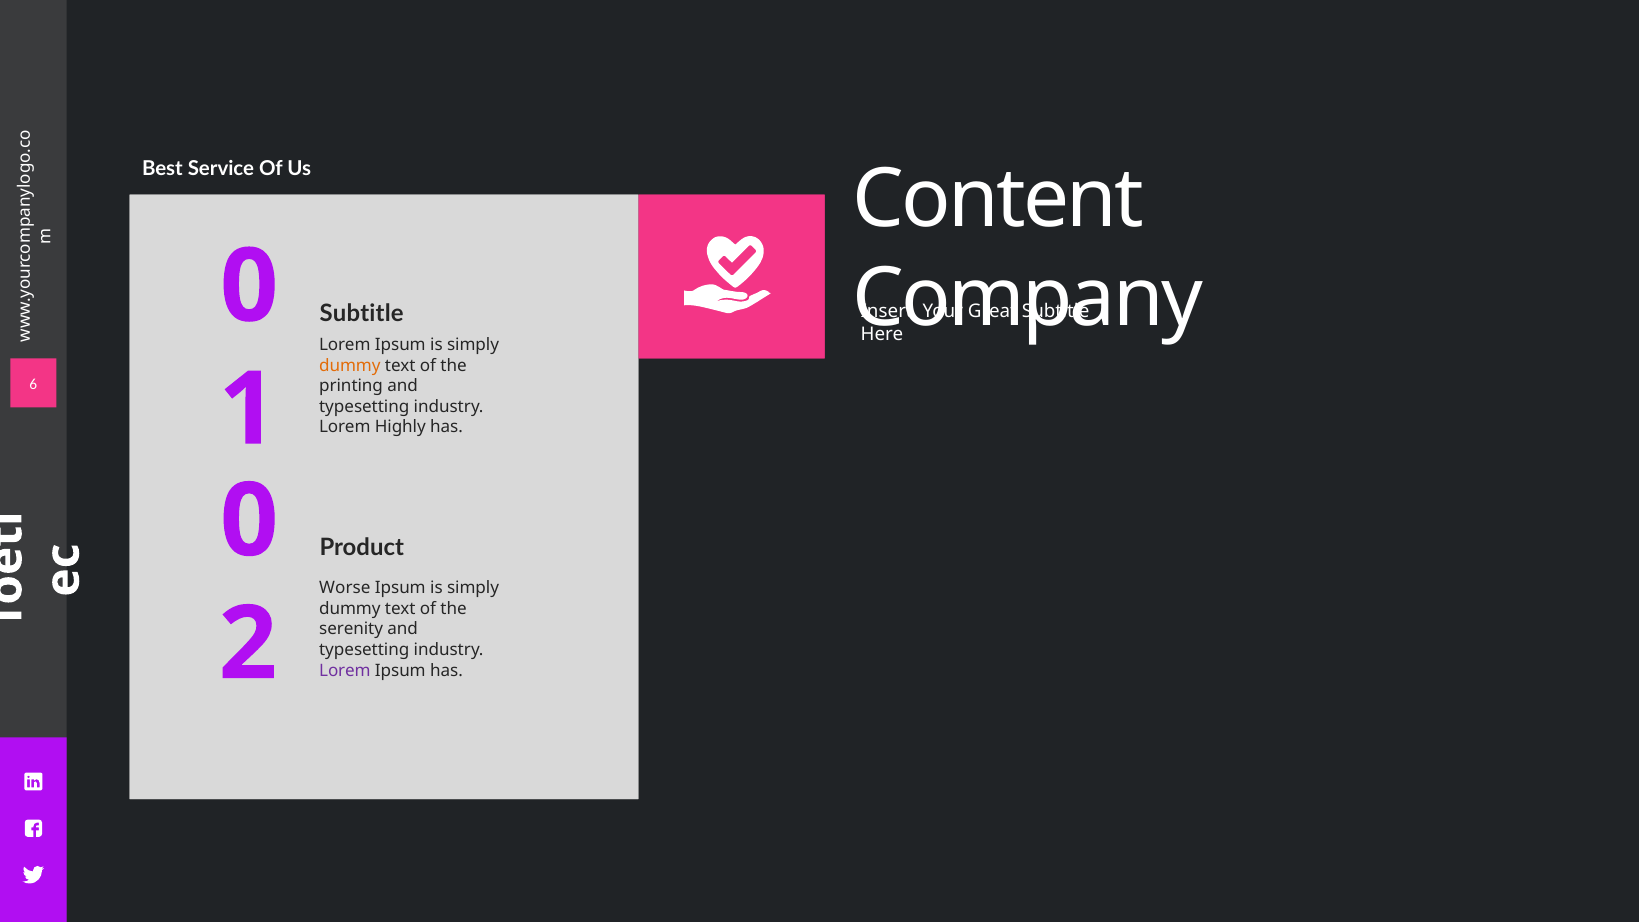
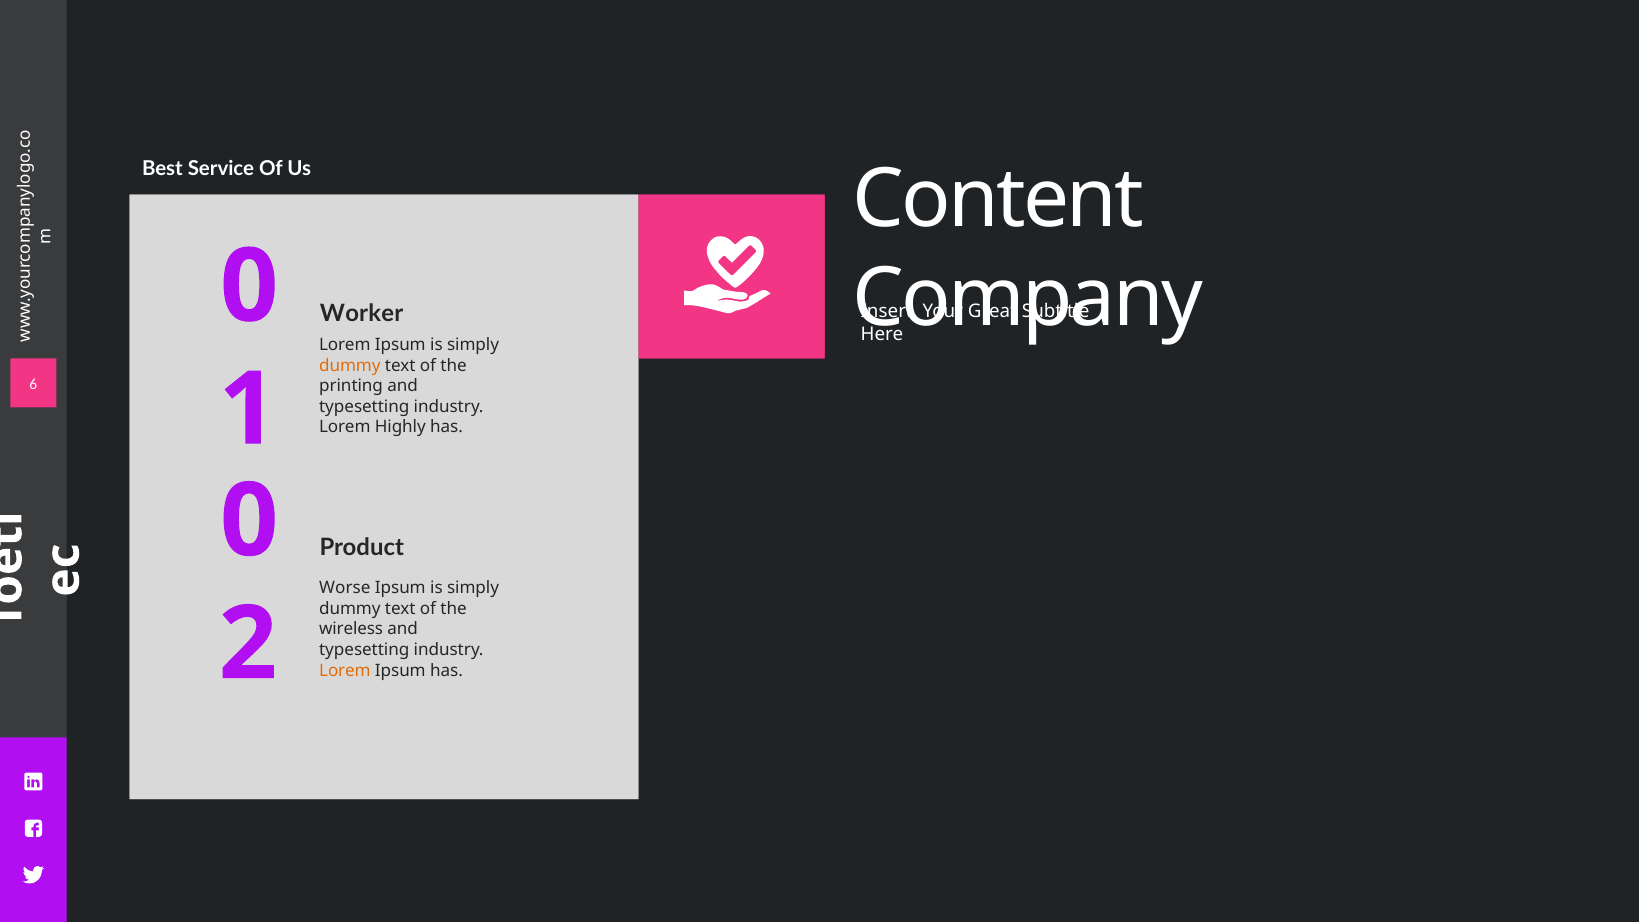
Subtitle: Subtitle -> Worker (362, 313)
serenity: serenity -> wireless (351, 629)
Lorem colour: purple -> orange (345, 670)
